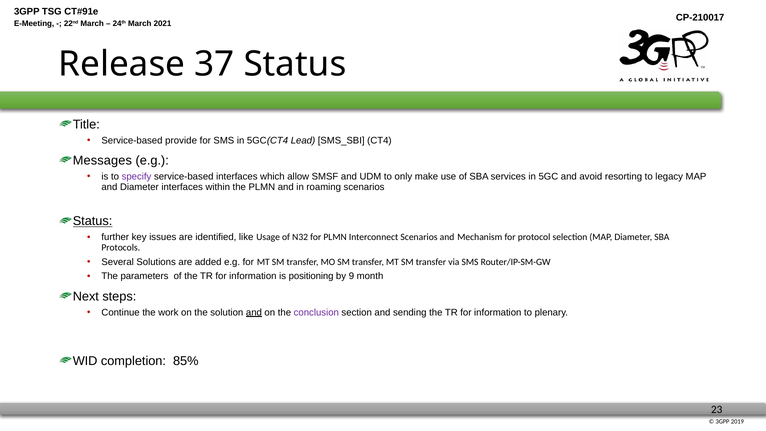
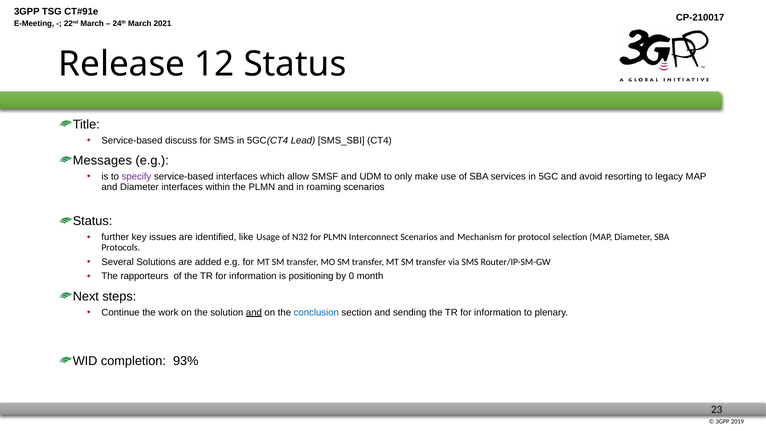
37: 37 -> 12 (214, 64)
provide: provide -> discuss (181, 140)
Status underline: present -> none (93, 221)
parameters: parameters -> rapporteurs (145, 276)
9: 9 -> 0 (351, 276)
conclusion colour: purple -> blue (316, 312)
85%: 85% -> 93% (186, 361)
